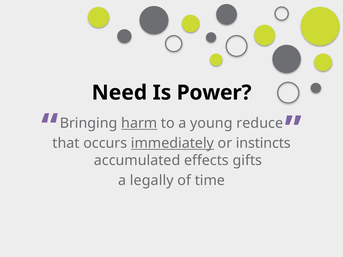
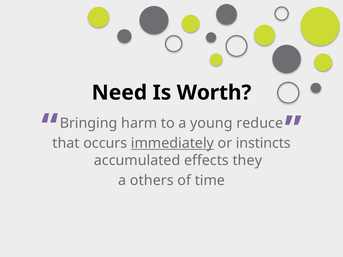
Power: Power -> Worth (214, 93)
harm underline: present -> none (139, 123)
gifts: gifts -> they (247, 161)
legally: legally -> others (152, 181)
